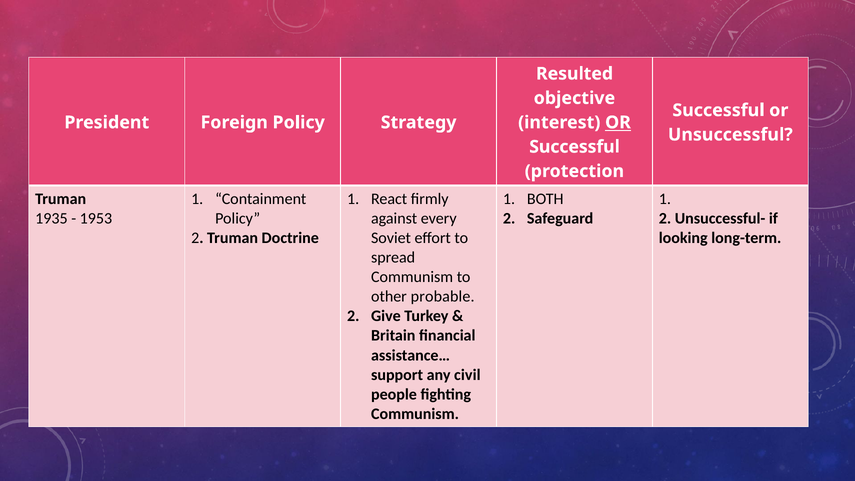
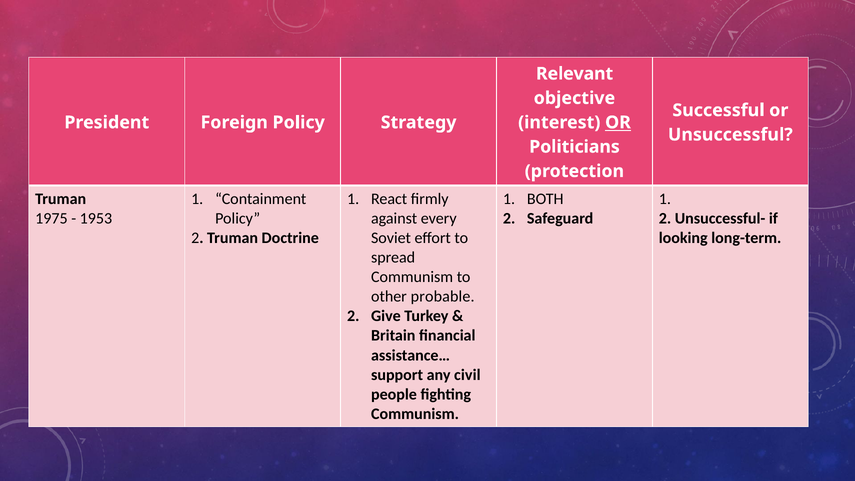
Resulted: Resulted -> Relevant (575, 74)
Successful: Successful -> Politicians (574, 147)
1935: 1935 -> 1975 (51, 218)
